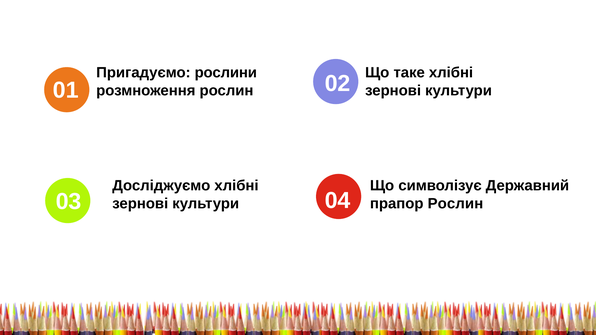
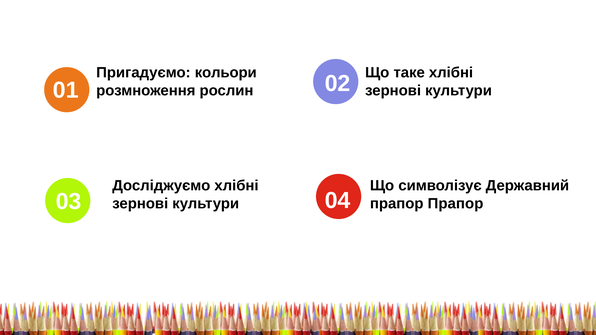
рослини: рослини -> кольори (226, 73)
прапор Рослин: Рослин -> Прапор (455, 204)
